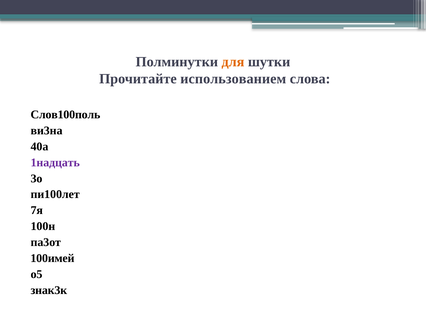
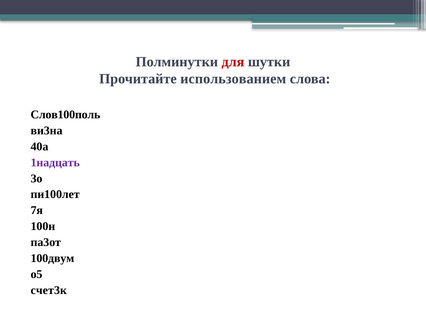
для colour: orange -> red (233, 62)
100имей: 100имей -> 100двум (52, 259)
знак3к: знак3к -> счет3к (49, 291)
